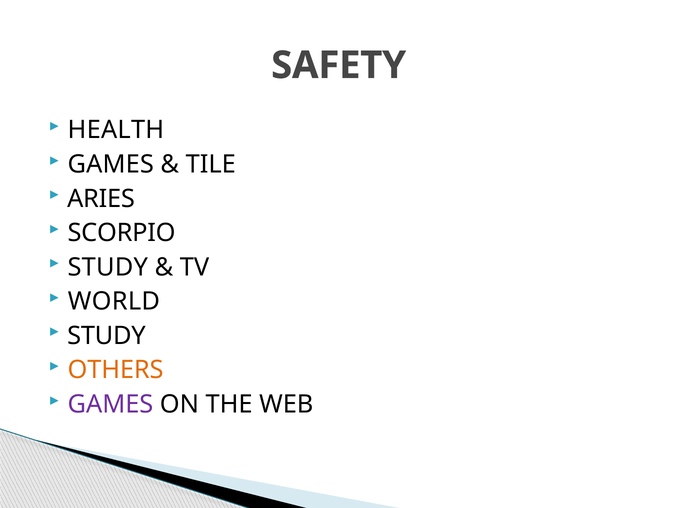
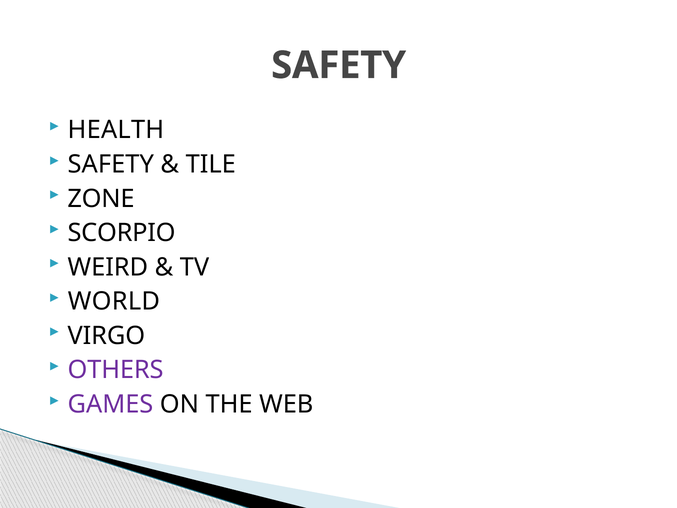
GAMES: GAMES -> SAFETY (111, 164)
ARIES: ARIES -> ZONE (101, 199)
STUDY: STUDY -> WEIRD (108, 267)
STUDY: STUDY -> VIRGO (106, 336)
OTHERS colour: orange -> purple (116, 370)
